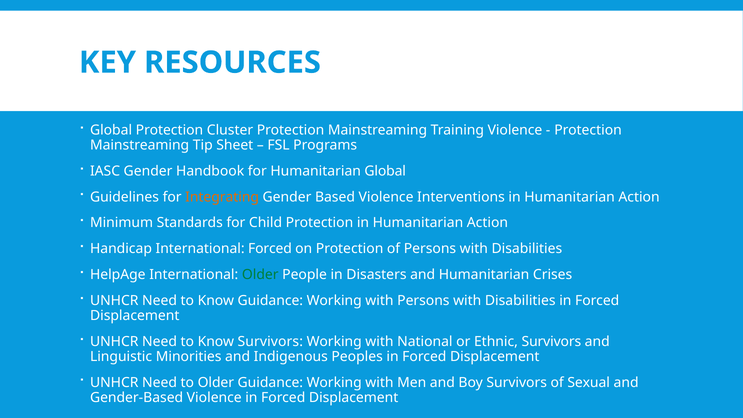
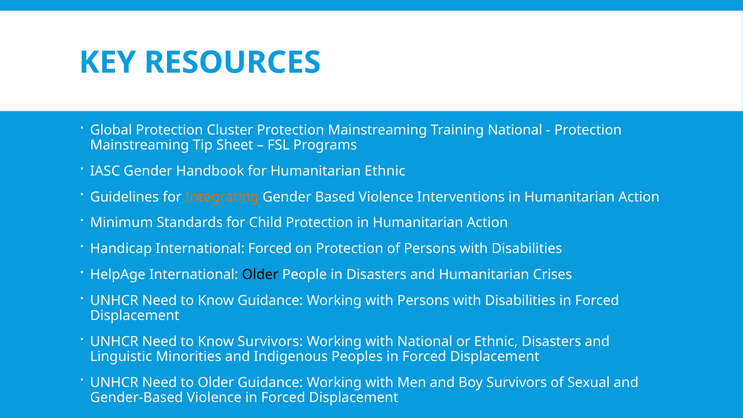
Training Violence: Violence -> National (515, 130)
Humanitarian Global: Global -> Ethnic (385, 171)
Older colour: green -> black (260, 275)
Ethnic Survivors: Survivors -> Disasters (551, 341)
